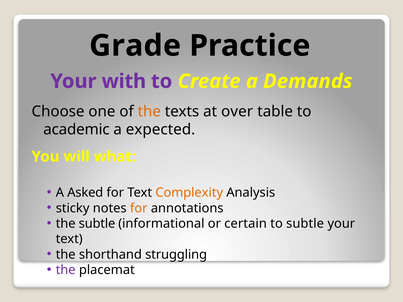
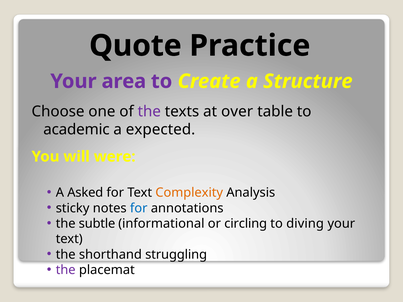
Grade: Grade -> Quote (135, 46)
with: with -> area (124, 81)
Demands: Demands -> Structure (308, 81)
the colour: orange -> purple (149, 112)
what: what -> were (115, 157)
for colour: orange -> blue (139, 208)
certain: certain -> circling (246, 224)
to subtle: subtle -> diving (305, 224)
